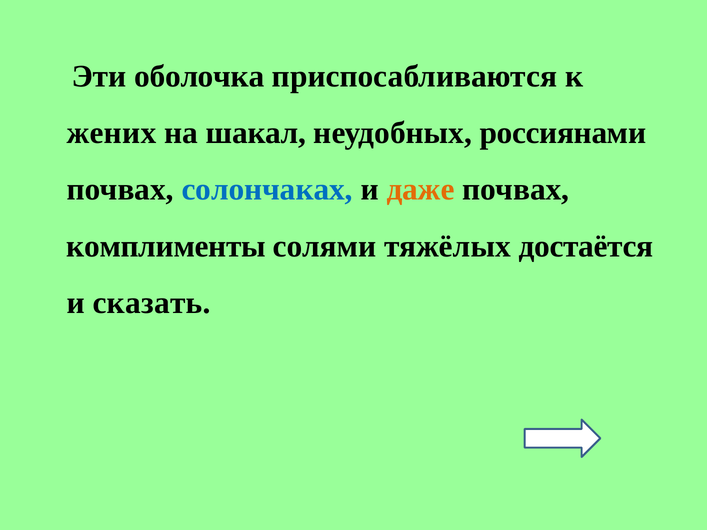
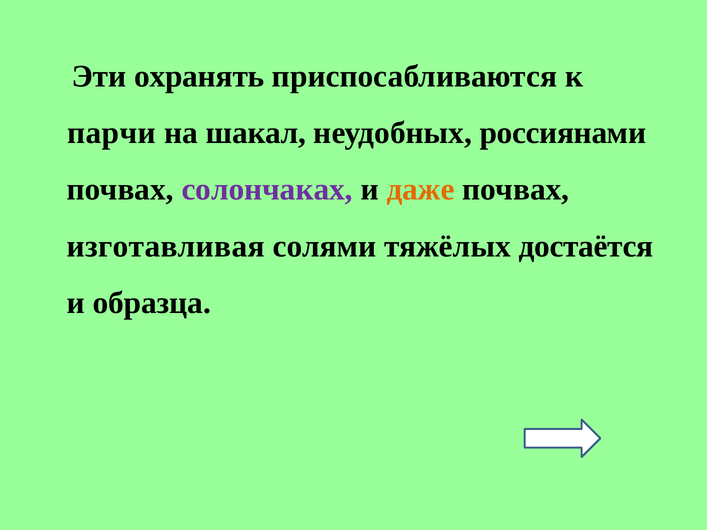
оболочка: оболочка -> охранять (199, 77)
жених: жених -> парчи (111, 133)
солончаках colour: blue -> purple (267, 190)
комплименты: комплименты -> изготавливая (166, 246)
сказать: сказать -> образца (152, 303)
